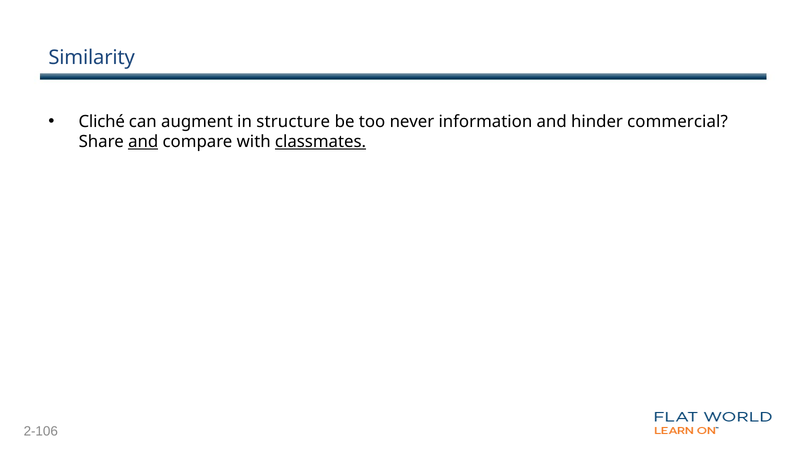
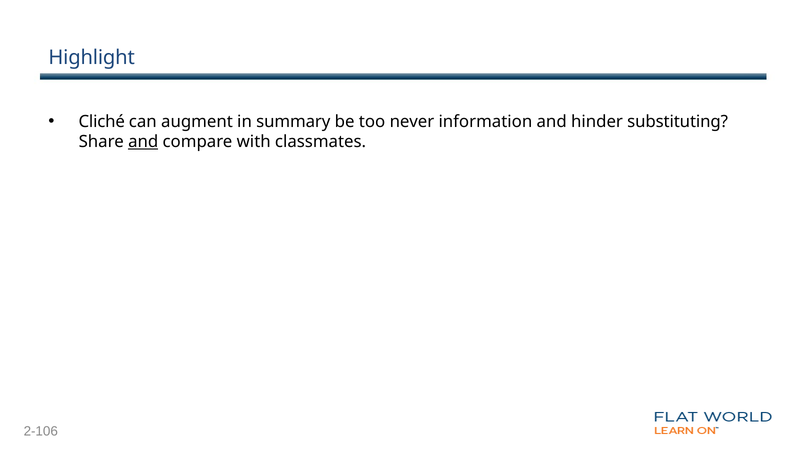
Similarity: Similarity -> Highlight (92, 57)
structure: structure -> summary (293, 121)
commercial: commercial -> substituting (678, 121)
classmates underline: present -> none (321, 142)
